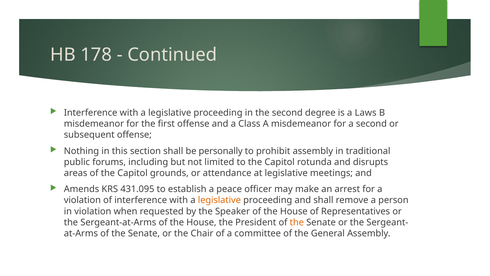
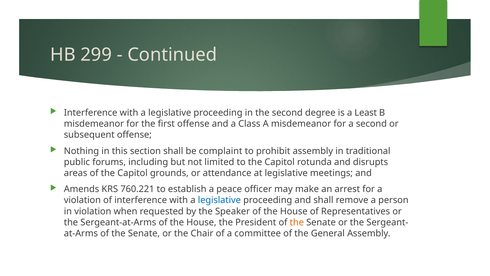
178: 178 -> 299 (96, 55)
Laws: Laws -> Least (366, 113)
personally: personally -> complaint (221, 151)
431.095: 431.095 -> 760.221 (137, 189)
legislative colour: orange -> blue (219, 200)
